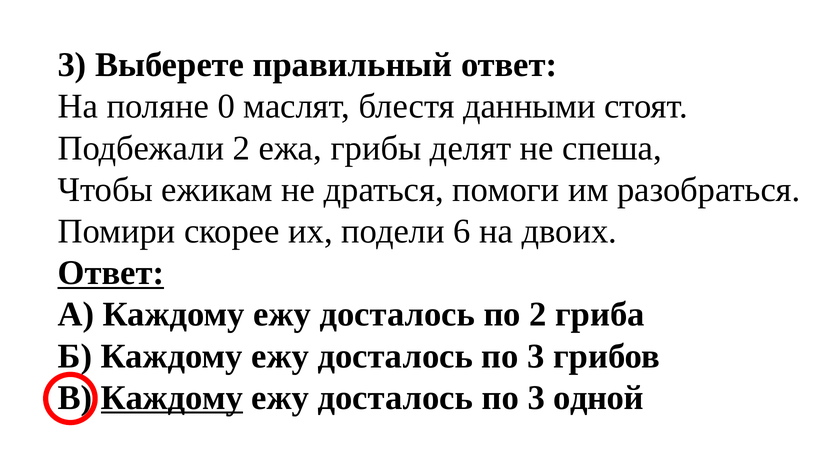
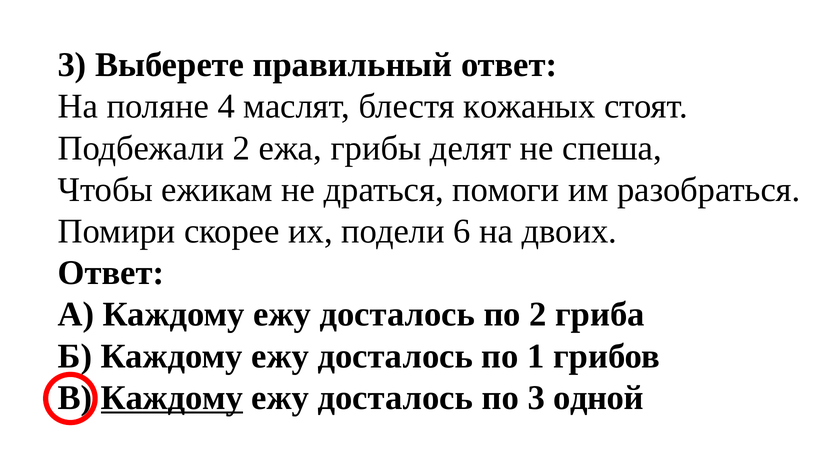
0: 0 -> 4 (226, 106)
данными: данными -> кожаных (529, 106)
Ответ underline: present -> none (111, 273)
3: 3 -> 1 (536, 356)
